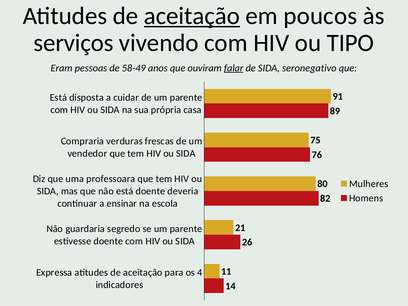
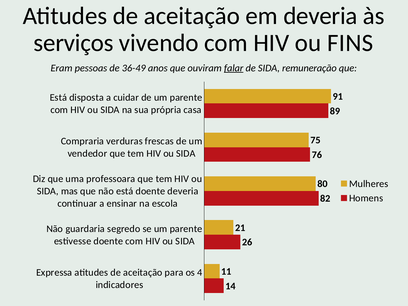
aceitação underline: present -> none (192, 16)
em poucos: poucos -> deveria (320, 16)
TIPO: TIPO -> FINS (350, 43)
58-49: 58-49 -> 36-49 (134, 68)
seronegativo: seronegativo -> remuneração (309, 68)
